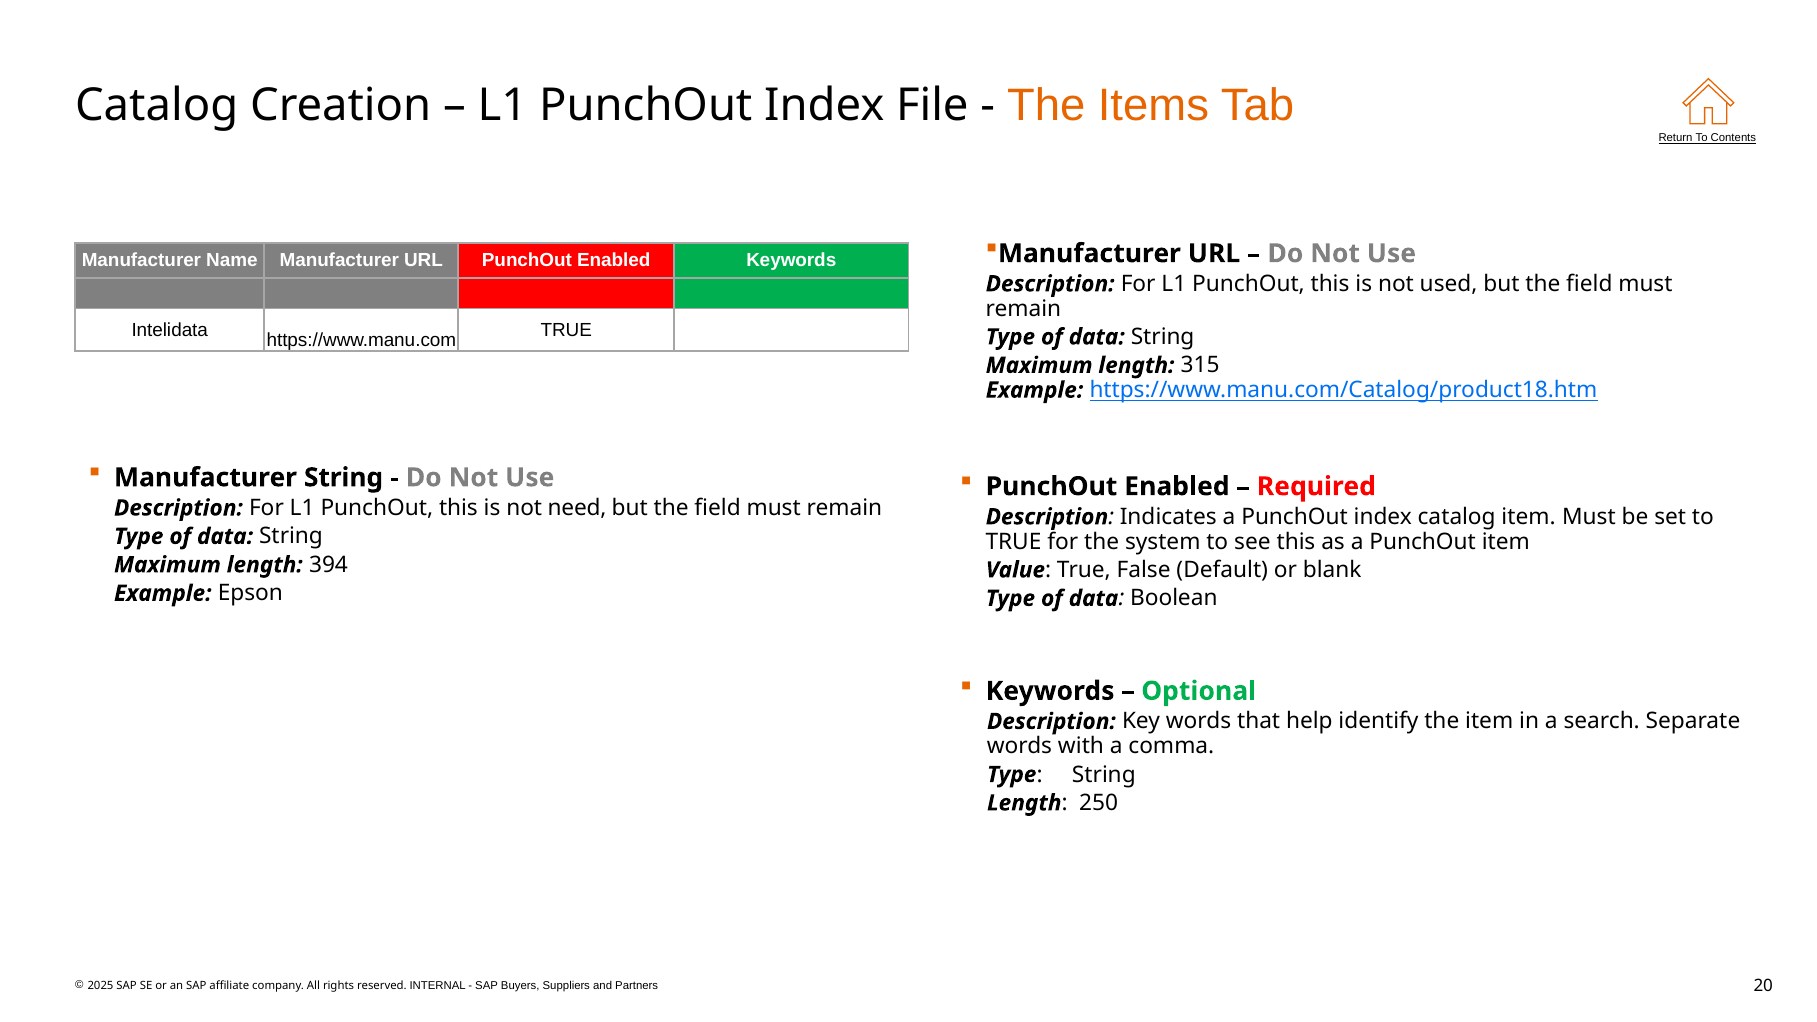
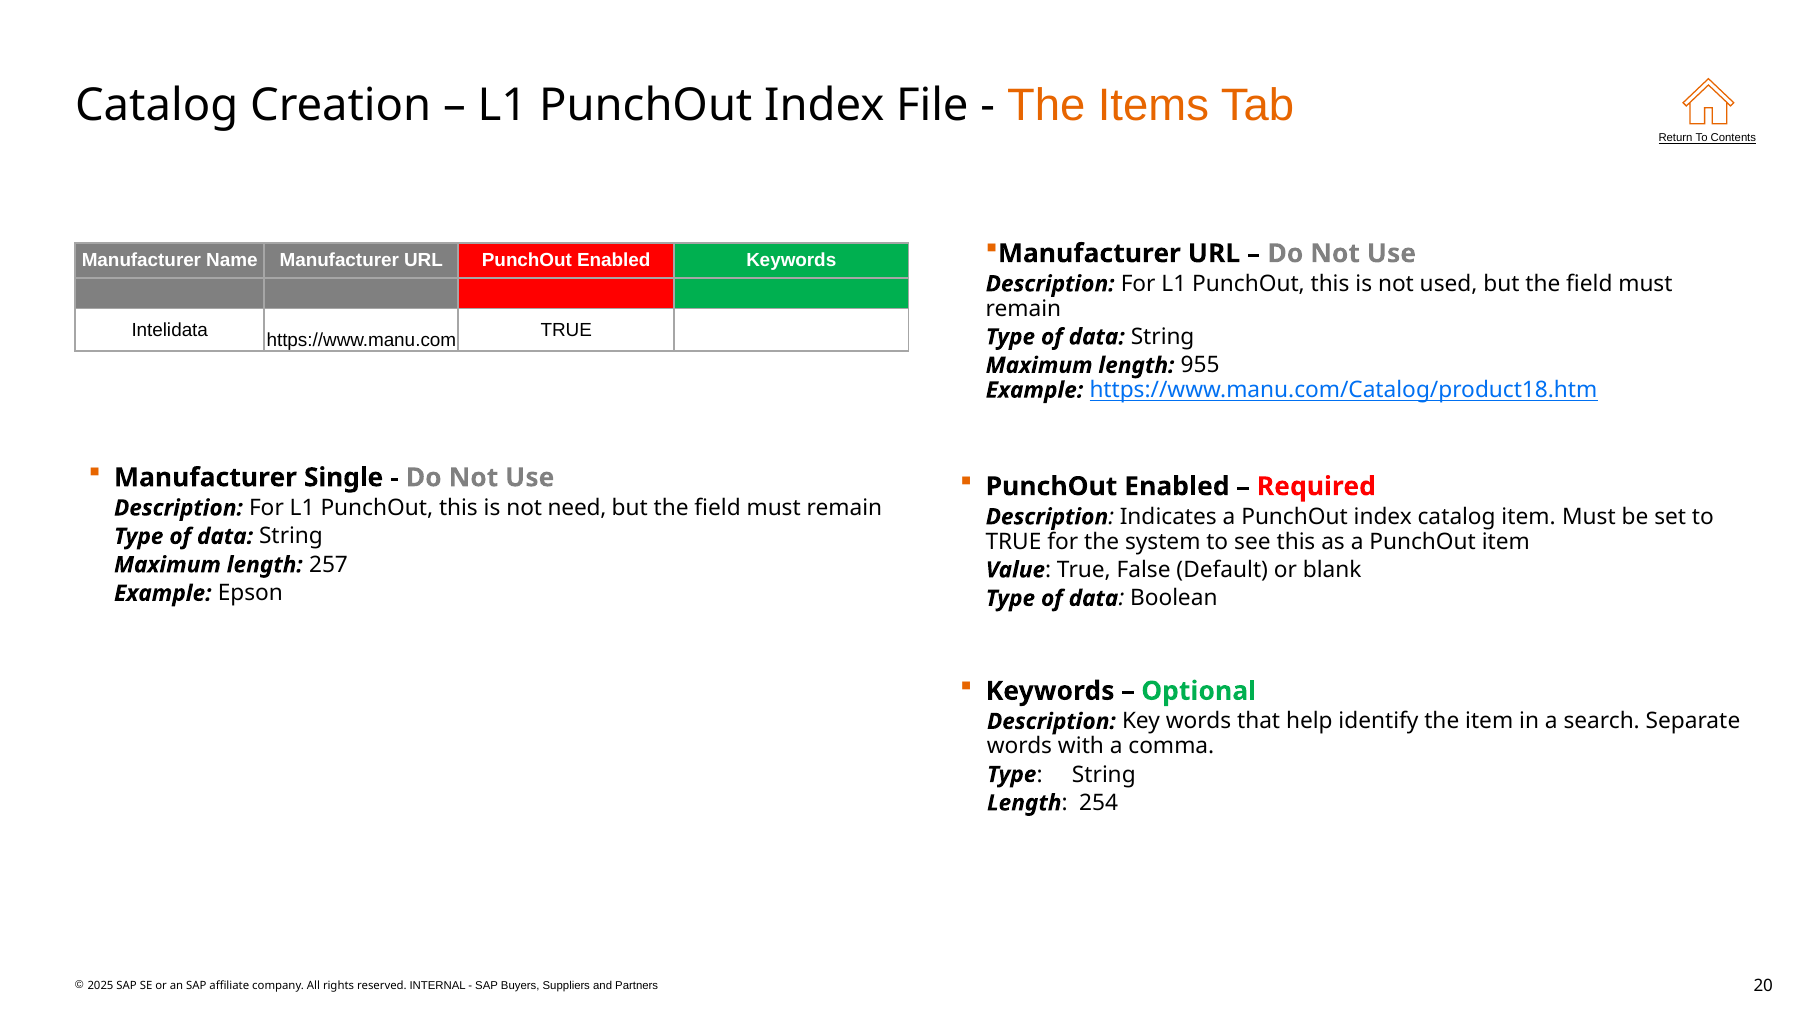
315: 315 -> 955 (1200, 365)
Manufacturer String: String -> Single (344, 477)
394: 394 -> 257 (329, 565)
250: 250 -> 254 (1099, 803)
